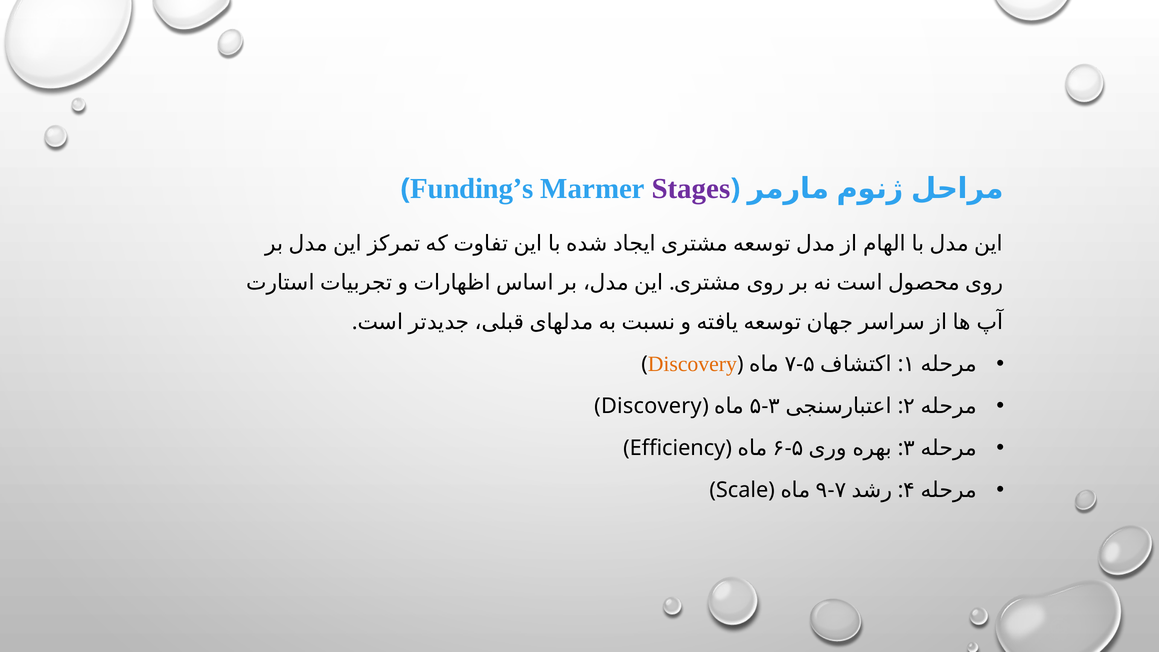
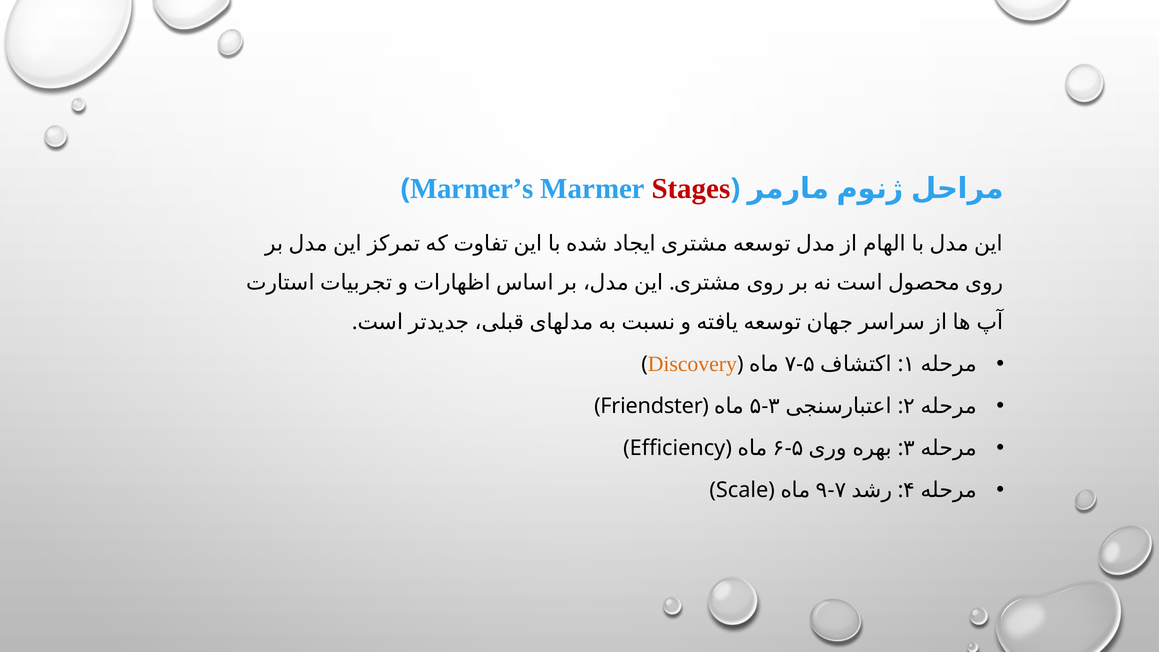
Funding’s: Funding’s -> Marmer’s (472, 189)
Stages colour: purple -> red (691, 189)
Discovery: Discovery -> Friendster (652, 406)
